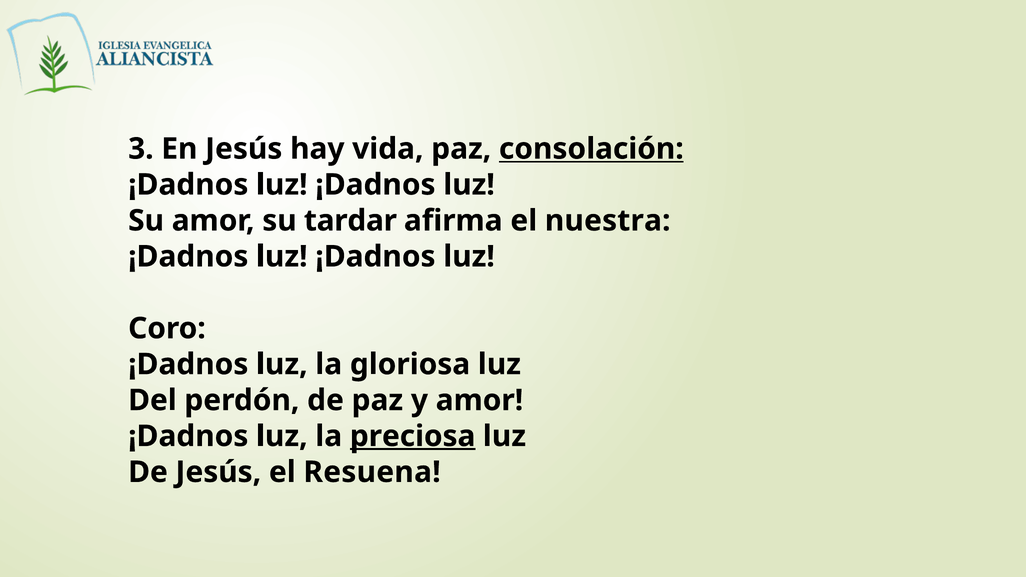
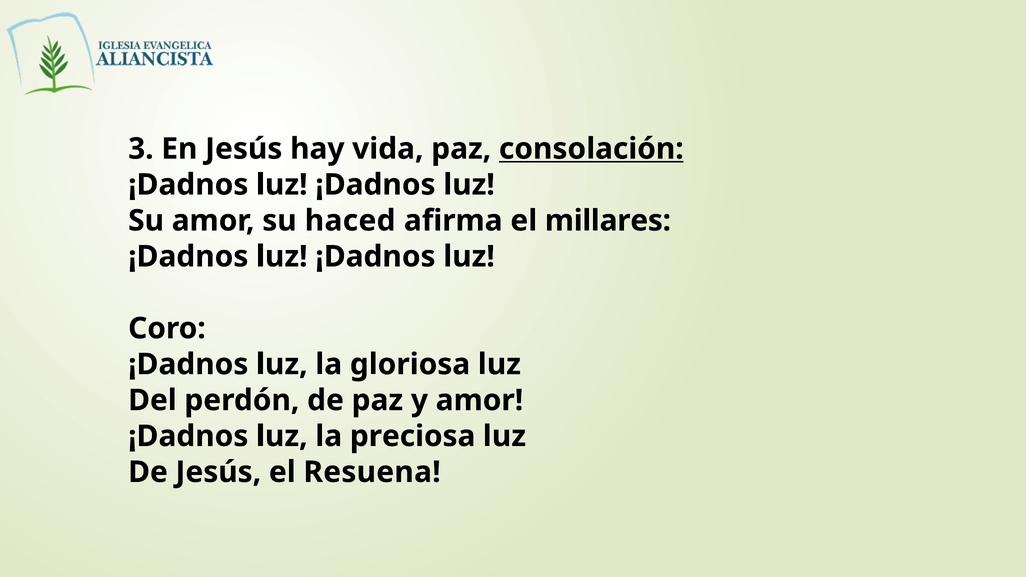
tardar: tardar -> haced (350, 221)
nuestra: nuestra -> millares (608, 221)
preciosa underline: present -> none (413, 436)
